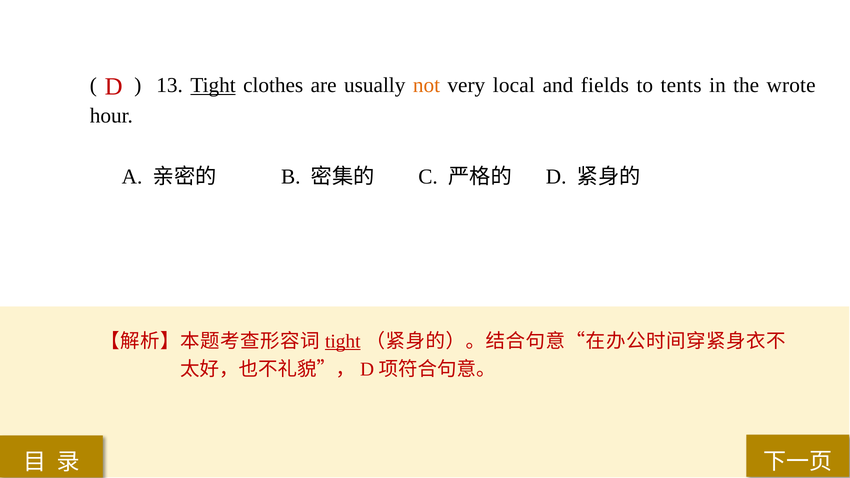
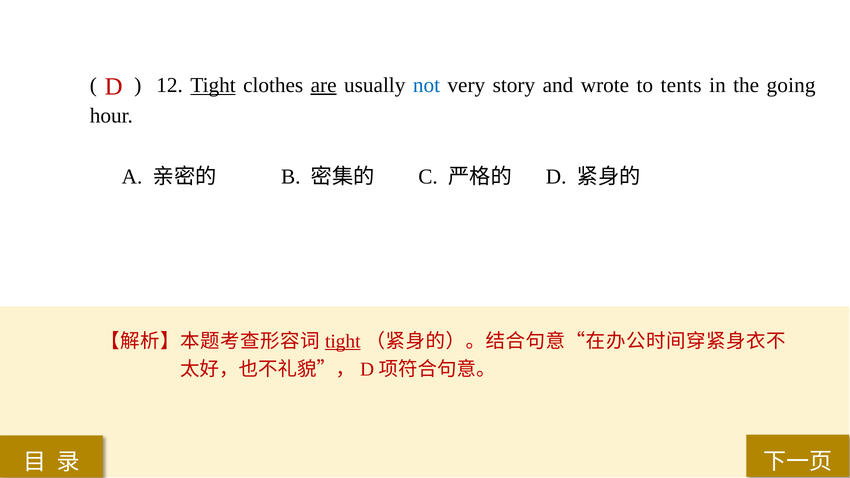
13: 13 -> 12 (170, 85)
are underline: none -> present (324, 85)
not colour: orange -> blue (426, 85)
local: local -> story (514, 85)
fields: fields -> wrote (605, 85)
wrote: wrote -> going (791, 85)
